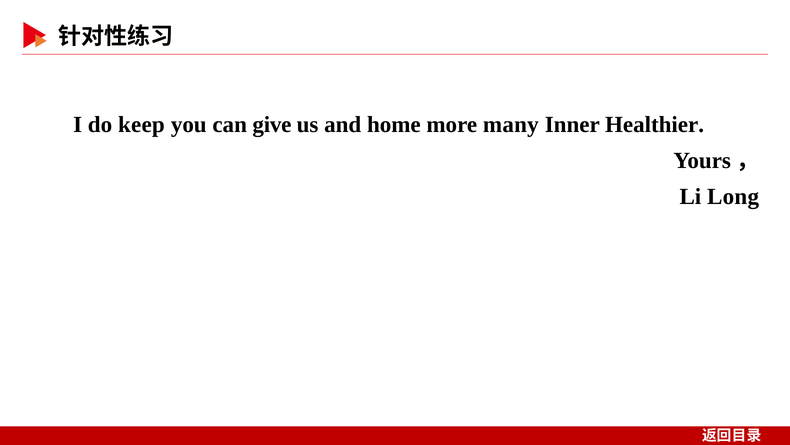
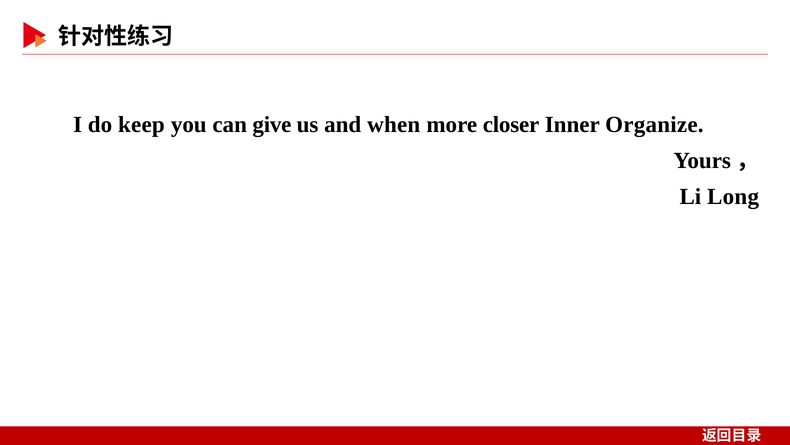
home: home -> when (394, 124)
many: many -> closer (511, 124)
Healthier: Healthier -> Organize (654, 124)
